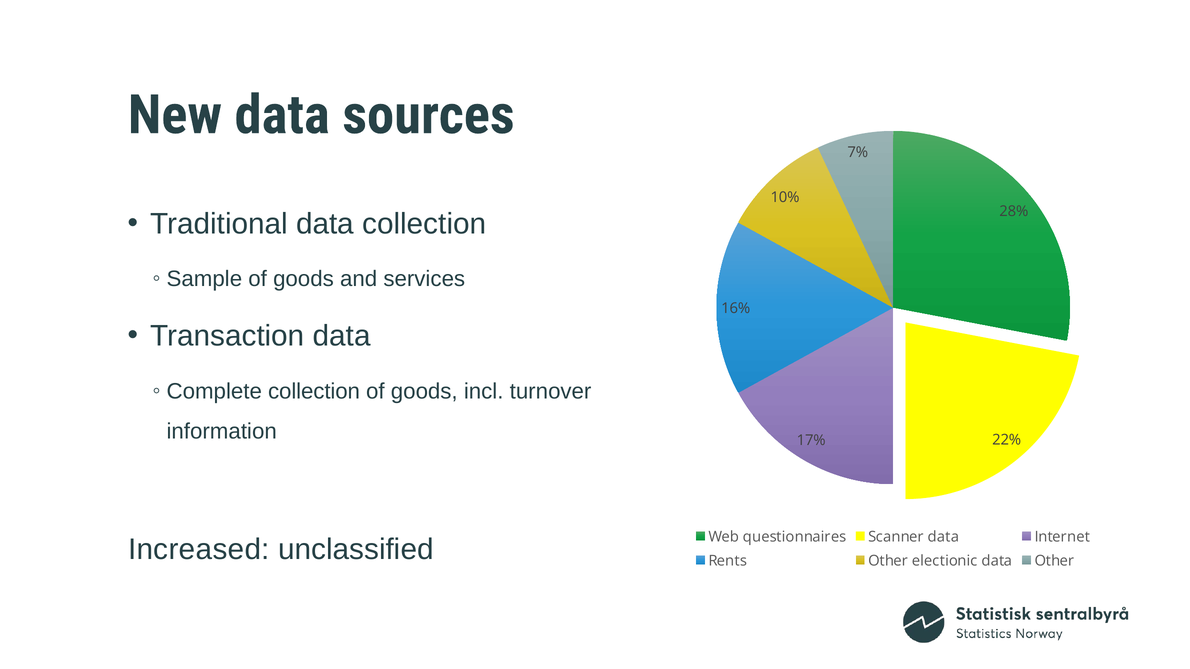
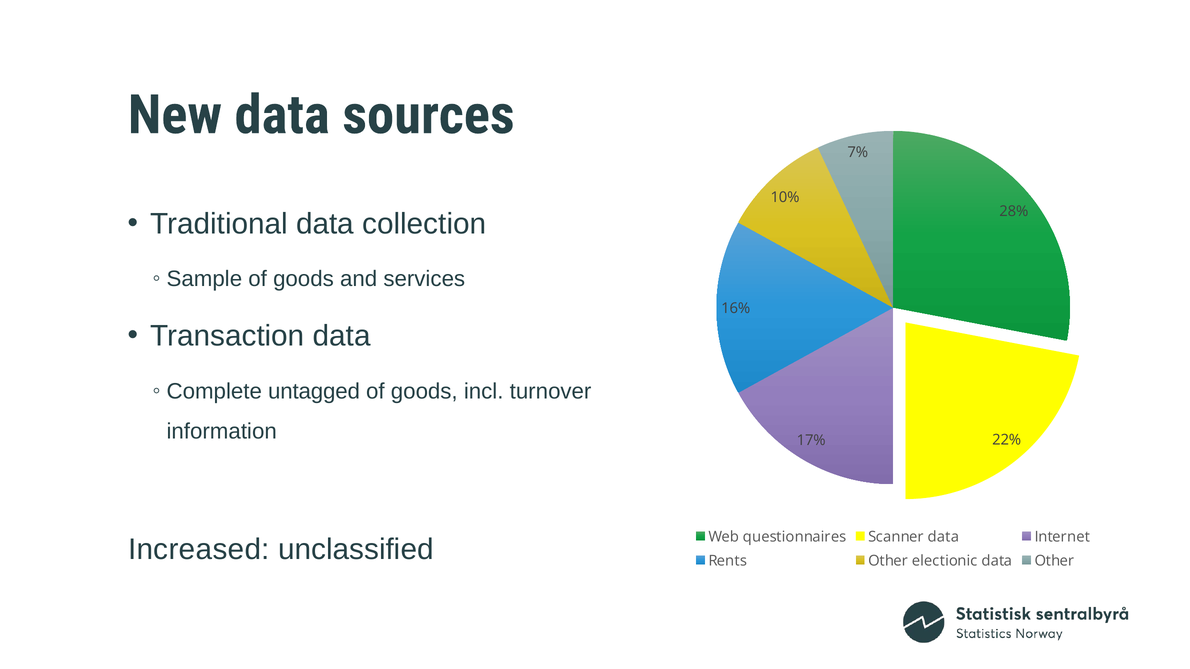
Complete collection: collection -> untagged (314, 392)
